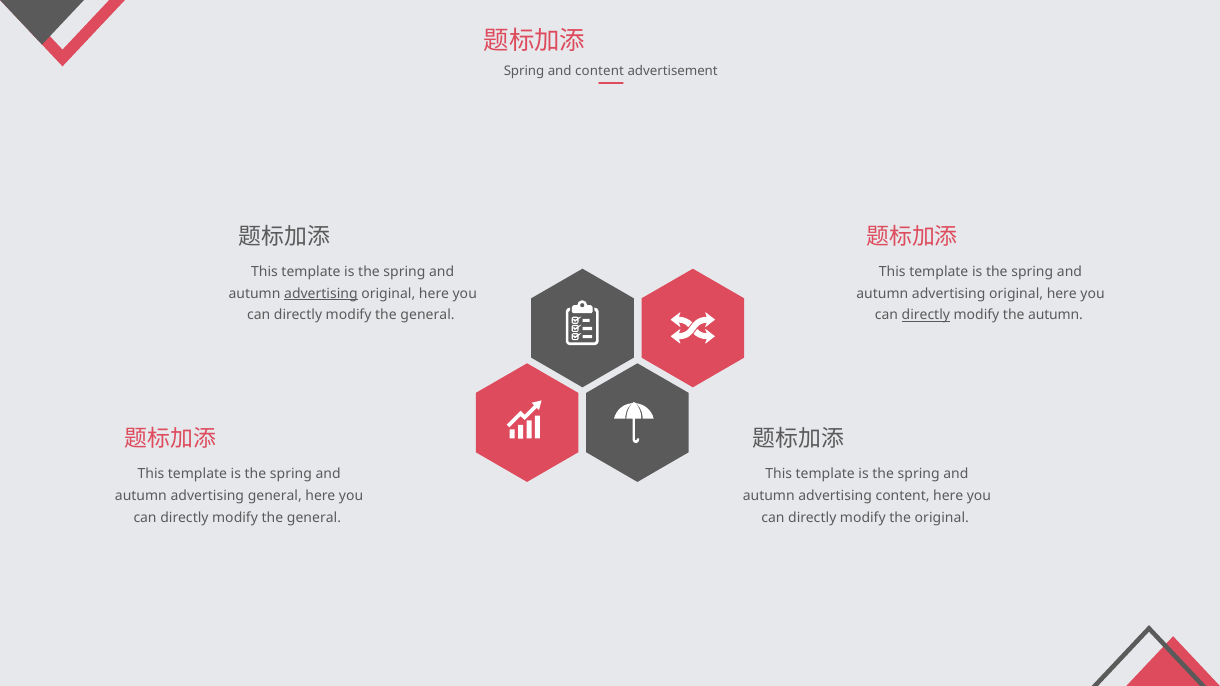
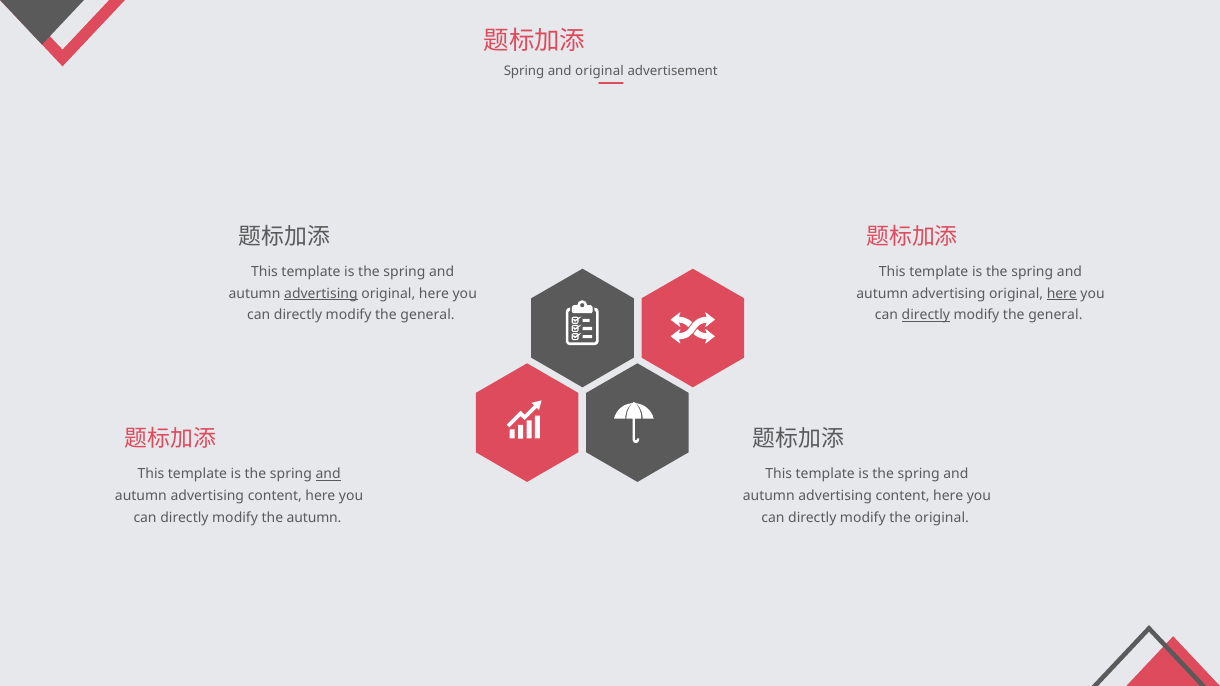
and content: content -> original (600, 71)
here underline: none -> present (1062, 294)
autumn: autumn -> general (1055, 315)
and underline: none -> present (328, 474)
general: general -> content (275, 496)
general: general -> autumn (314, 518)
